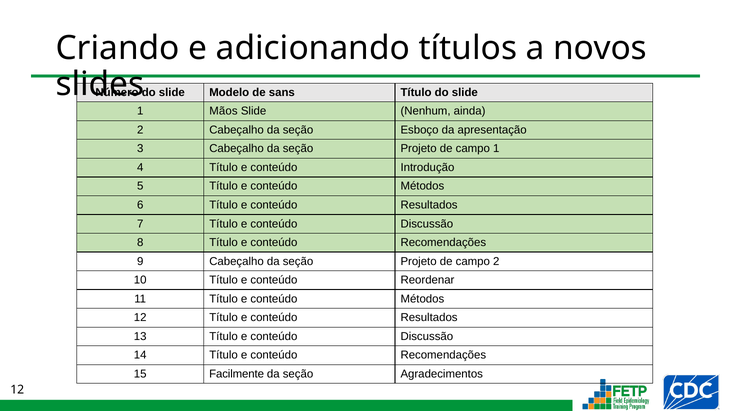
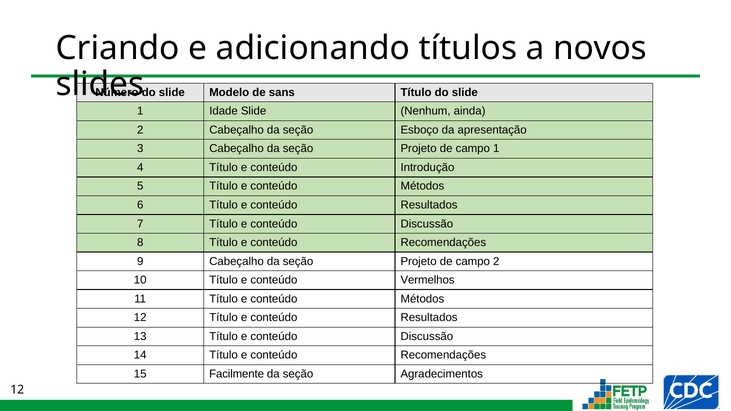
Mãos: Mãos -> Idade (224, 111)
Reordenar: Reordenar -> Vermelhos (428, 280)
